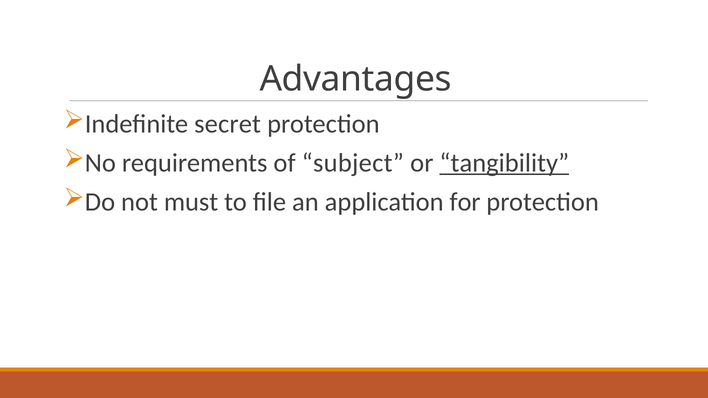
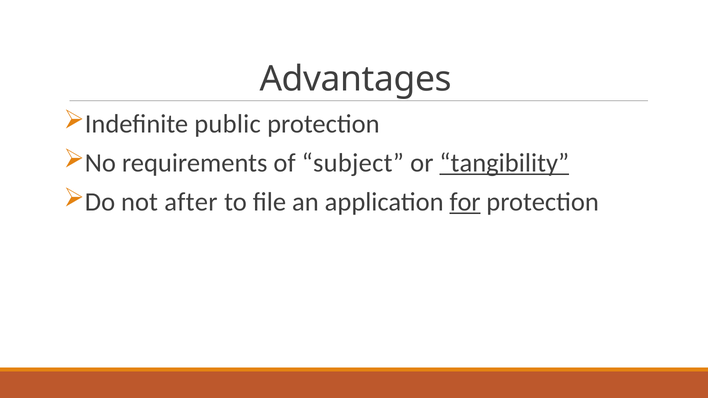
secret: secret -> public (228, 124)
must: must -> after (191, 202)
for underline: none -> present (465, 202)
